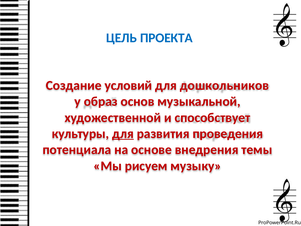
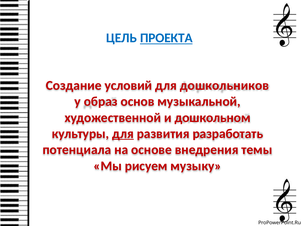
ПРОЕКТА underline: none -> present (166, 38)
способствует: способствует -> дошкольном (213, 118)
проведения: проведения -> разработать (228, 134)
